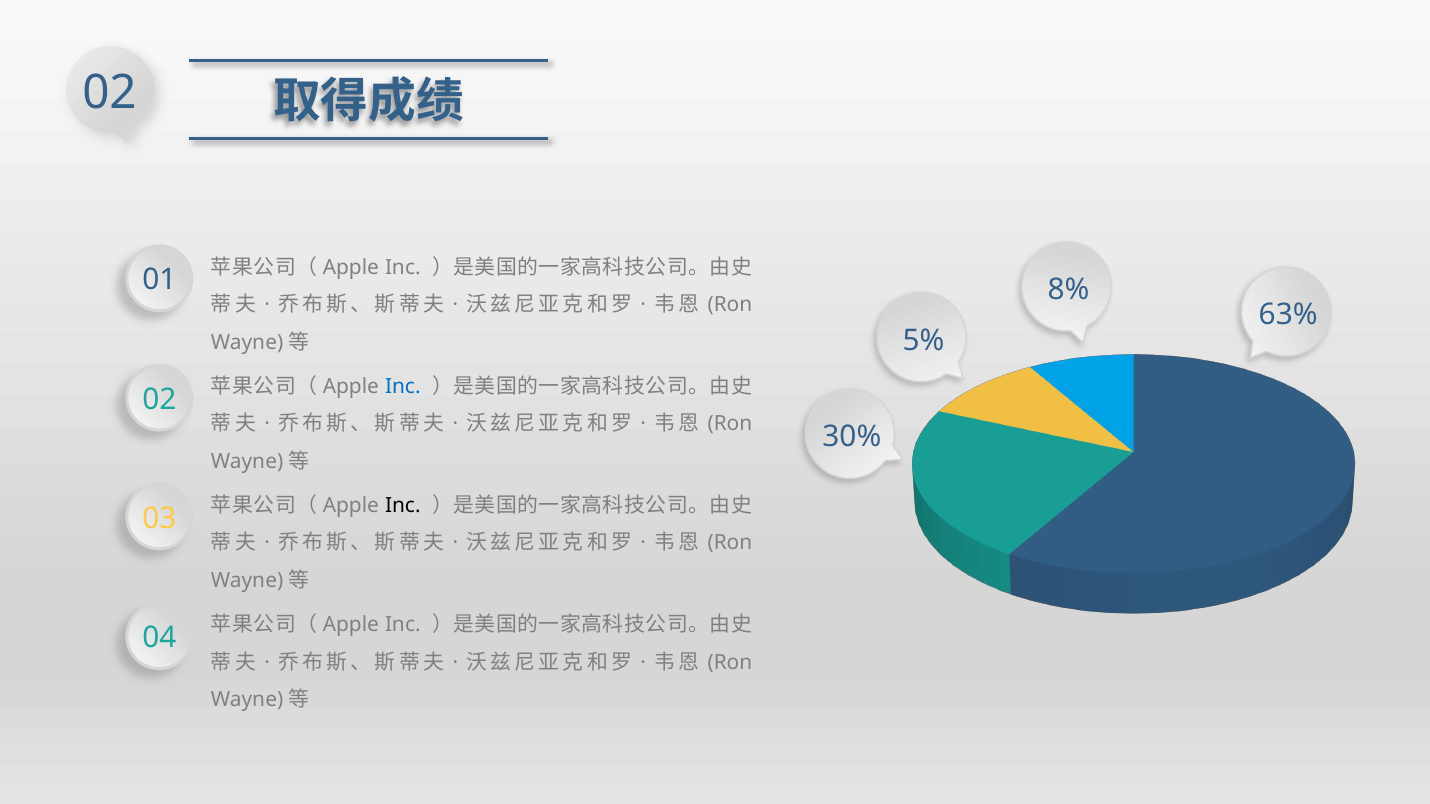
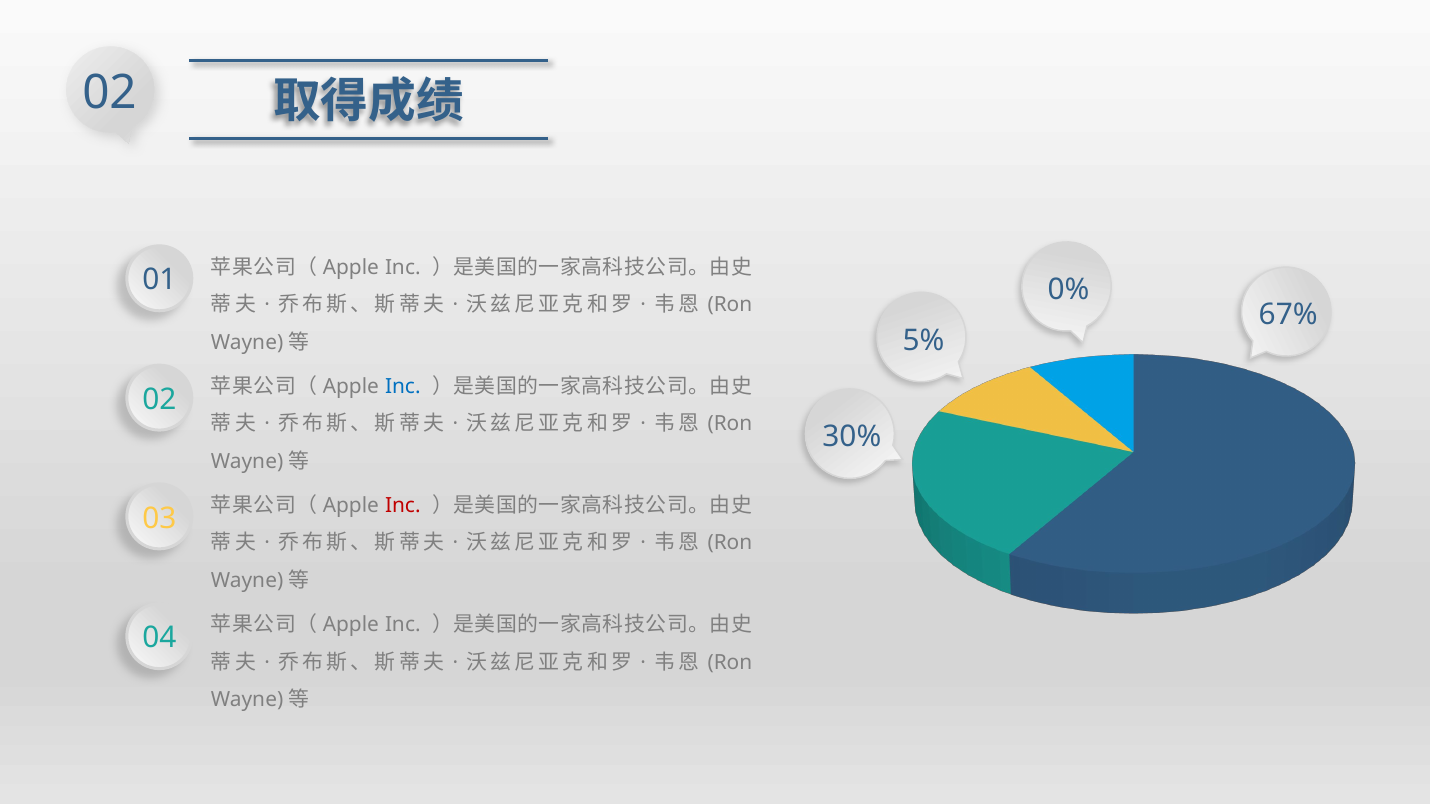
8%: 8% -> 0% (1069, 290)
63%: 63% -> 67% (1288, 315)
Inc colour: black -> red (403, 506)
